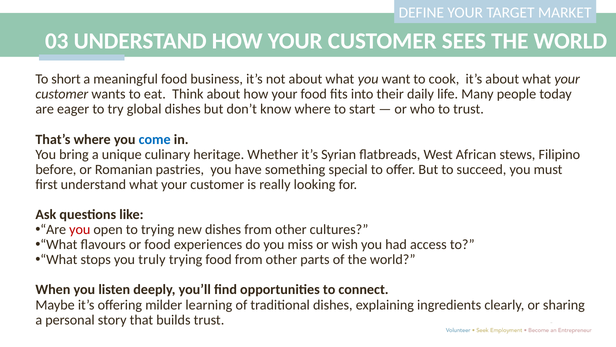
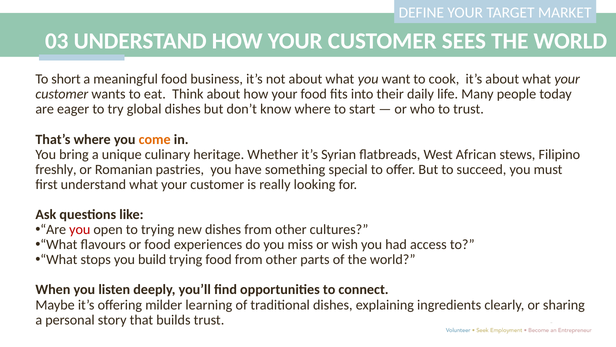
come colour: blue -> orange (155, 139)
before: before -> freshly (56, 169)
truly: truly -> build (152, 259)
